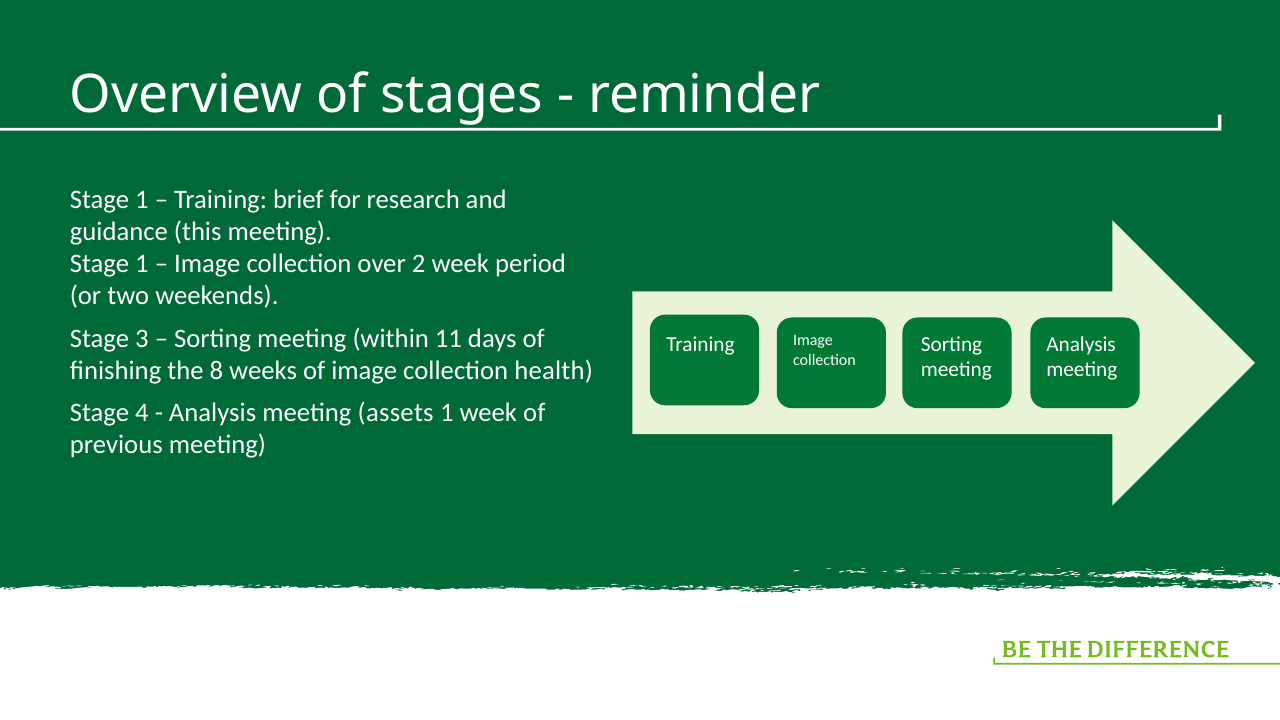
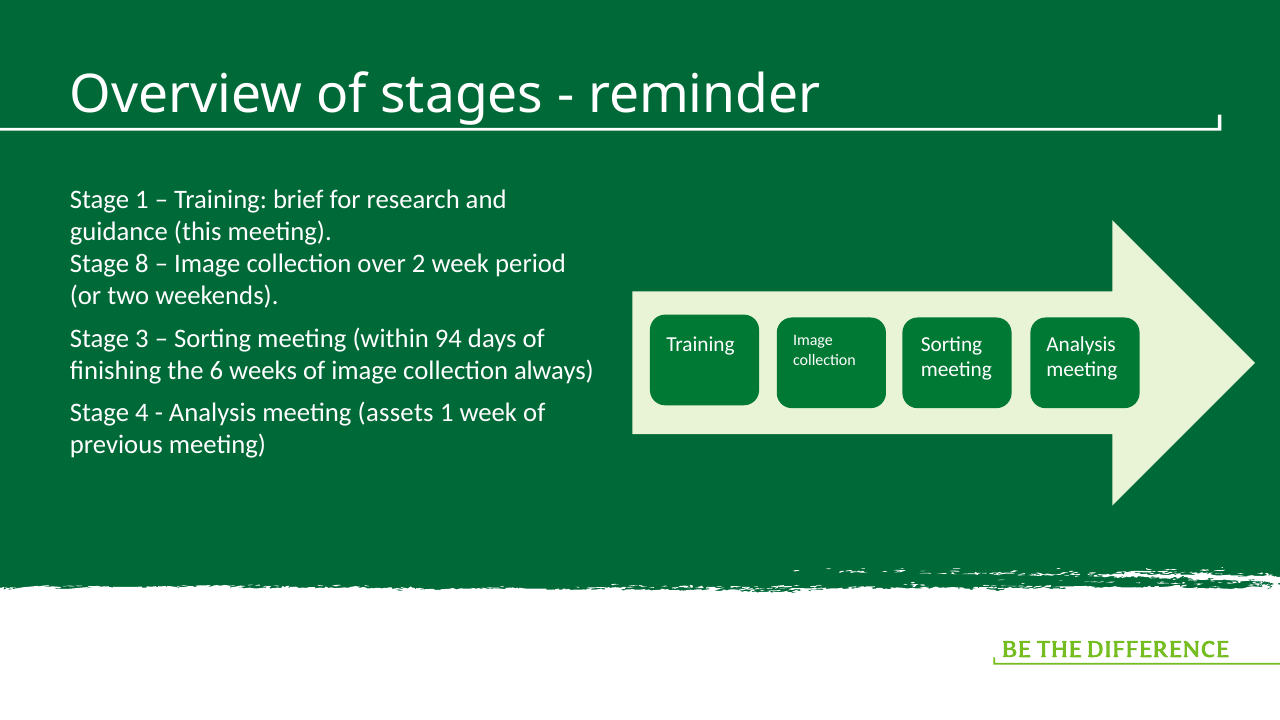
1: 1 -> 8 (142, 264)
11: 11 -> 94 (448, 338)
8: 8 -> 6 (216, 370)
health: health -> always (554, 370)
